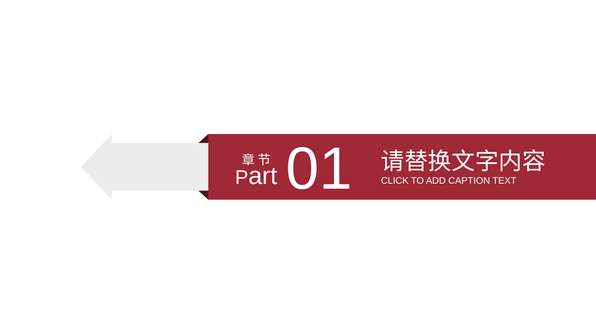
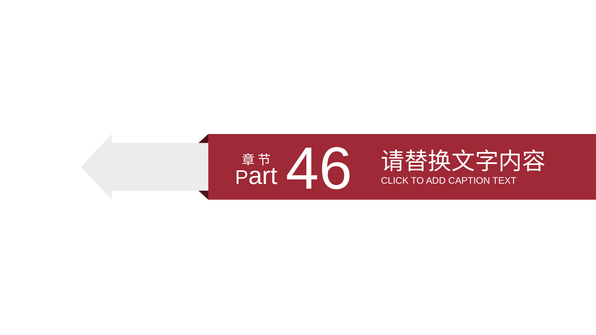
01: 01 -> 46 (319, 169)
